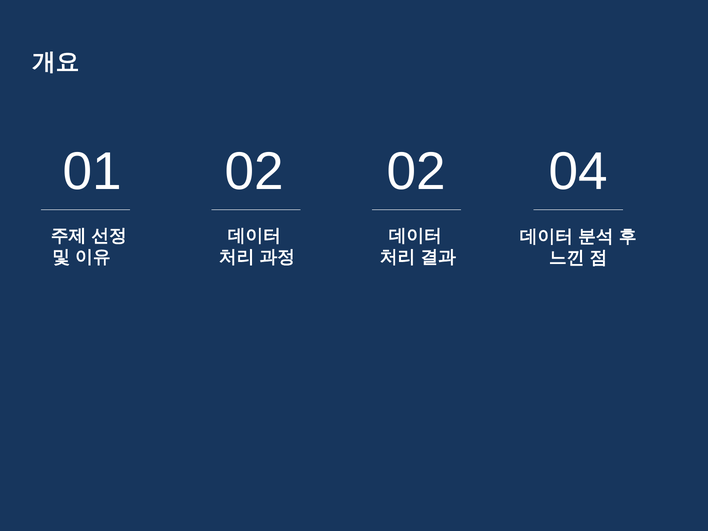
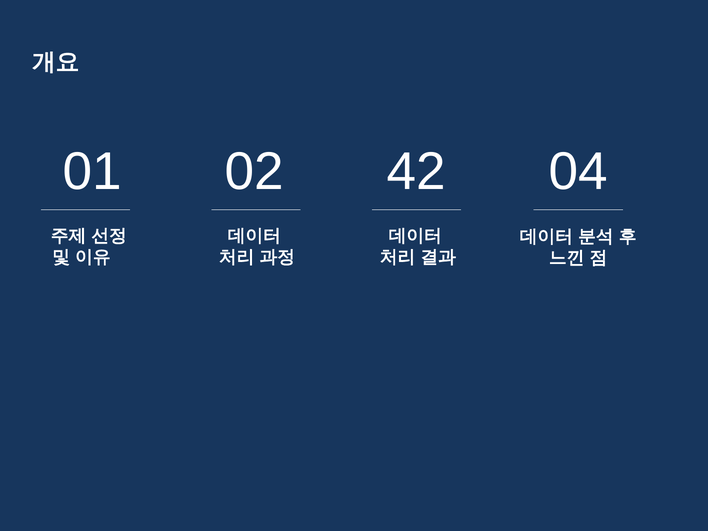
02 02: 02 -> 42 (416, 172)
